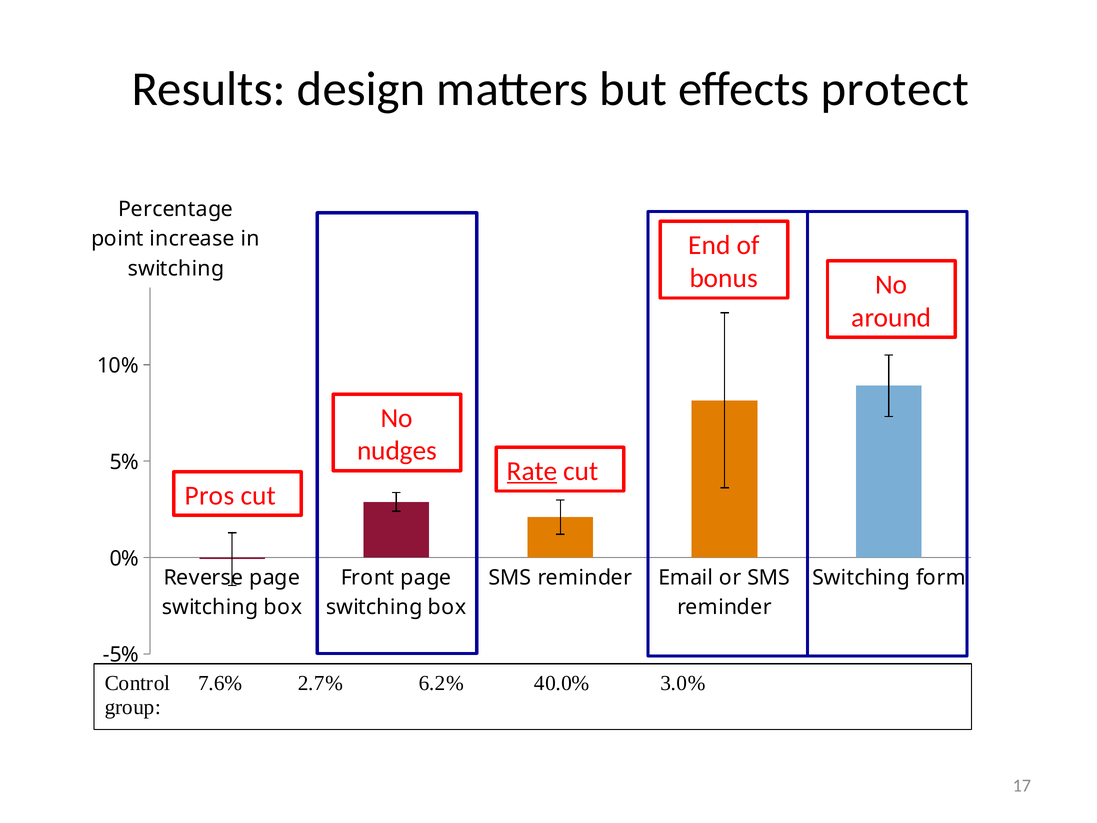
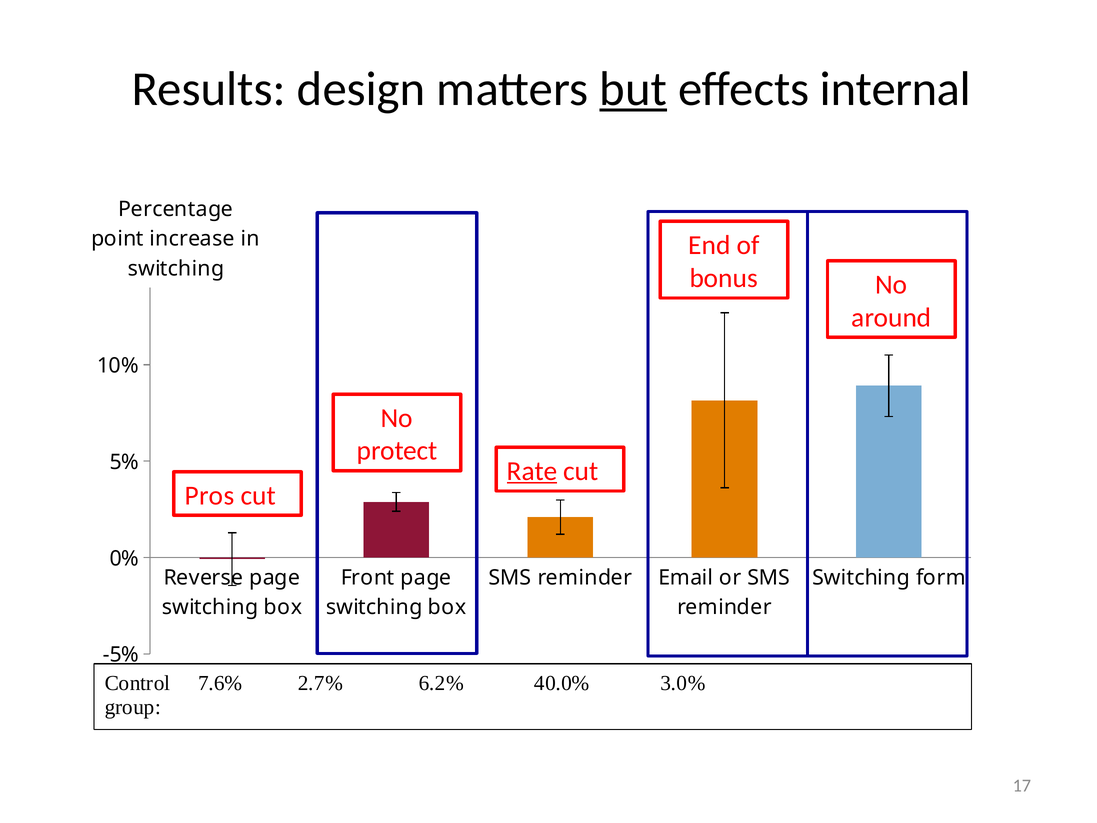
but underline: none -> present (633, 89)
protect: protect -> internal (895, 89)
nudges: nudges -> protect (397, 451)
